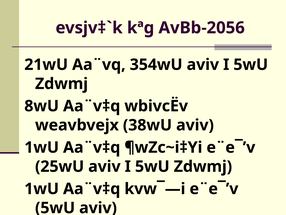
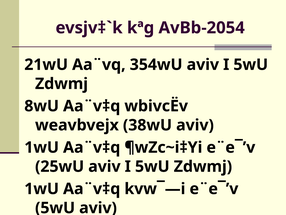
AvBb-2056: AvBb-2056 -> AvBb-2054 (202, 28)
